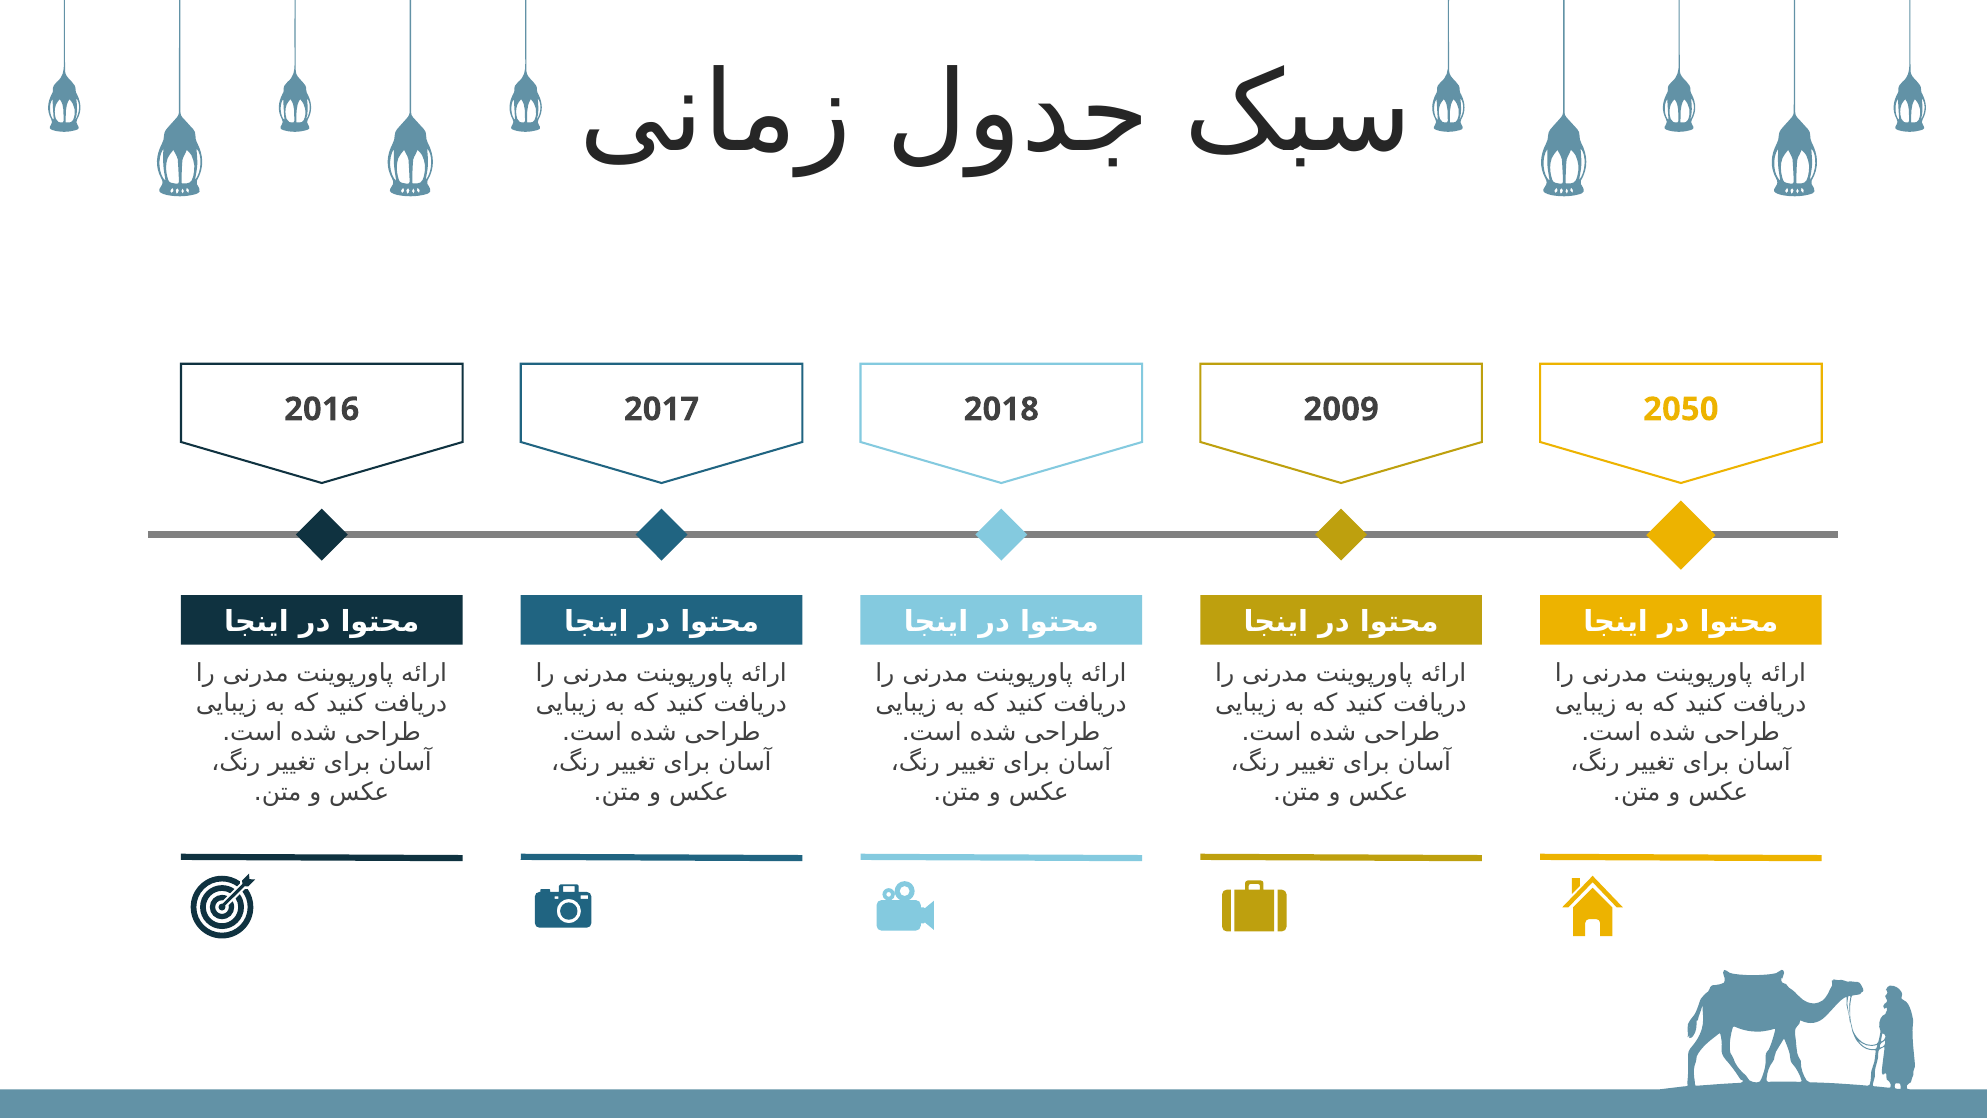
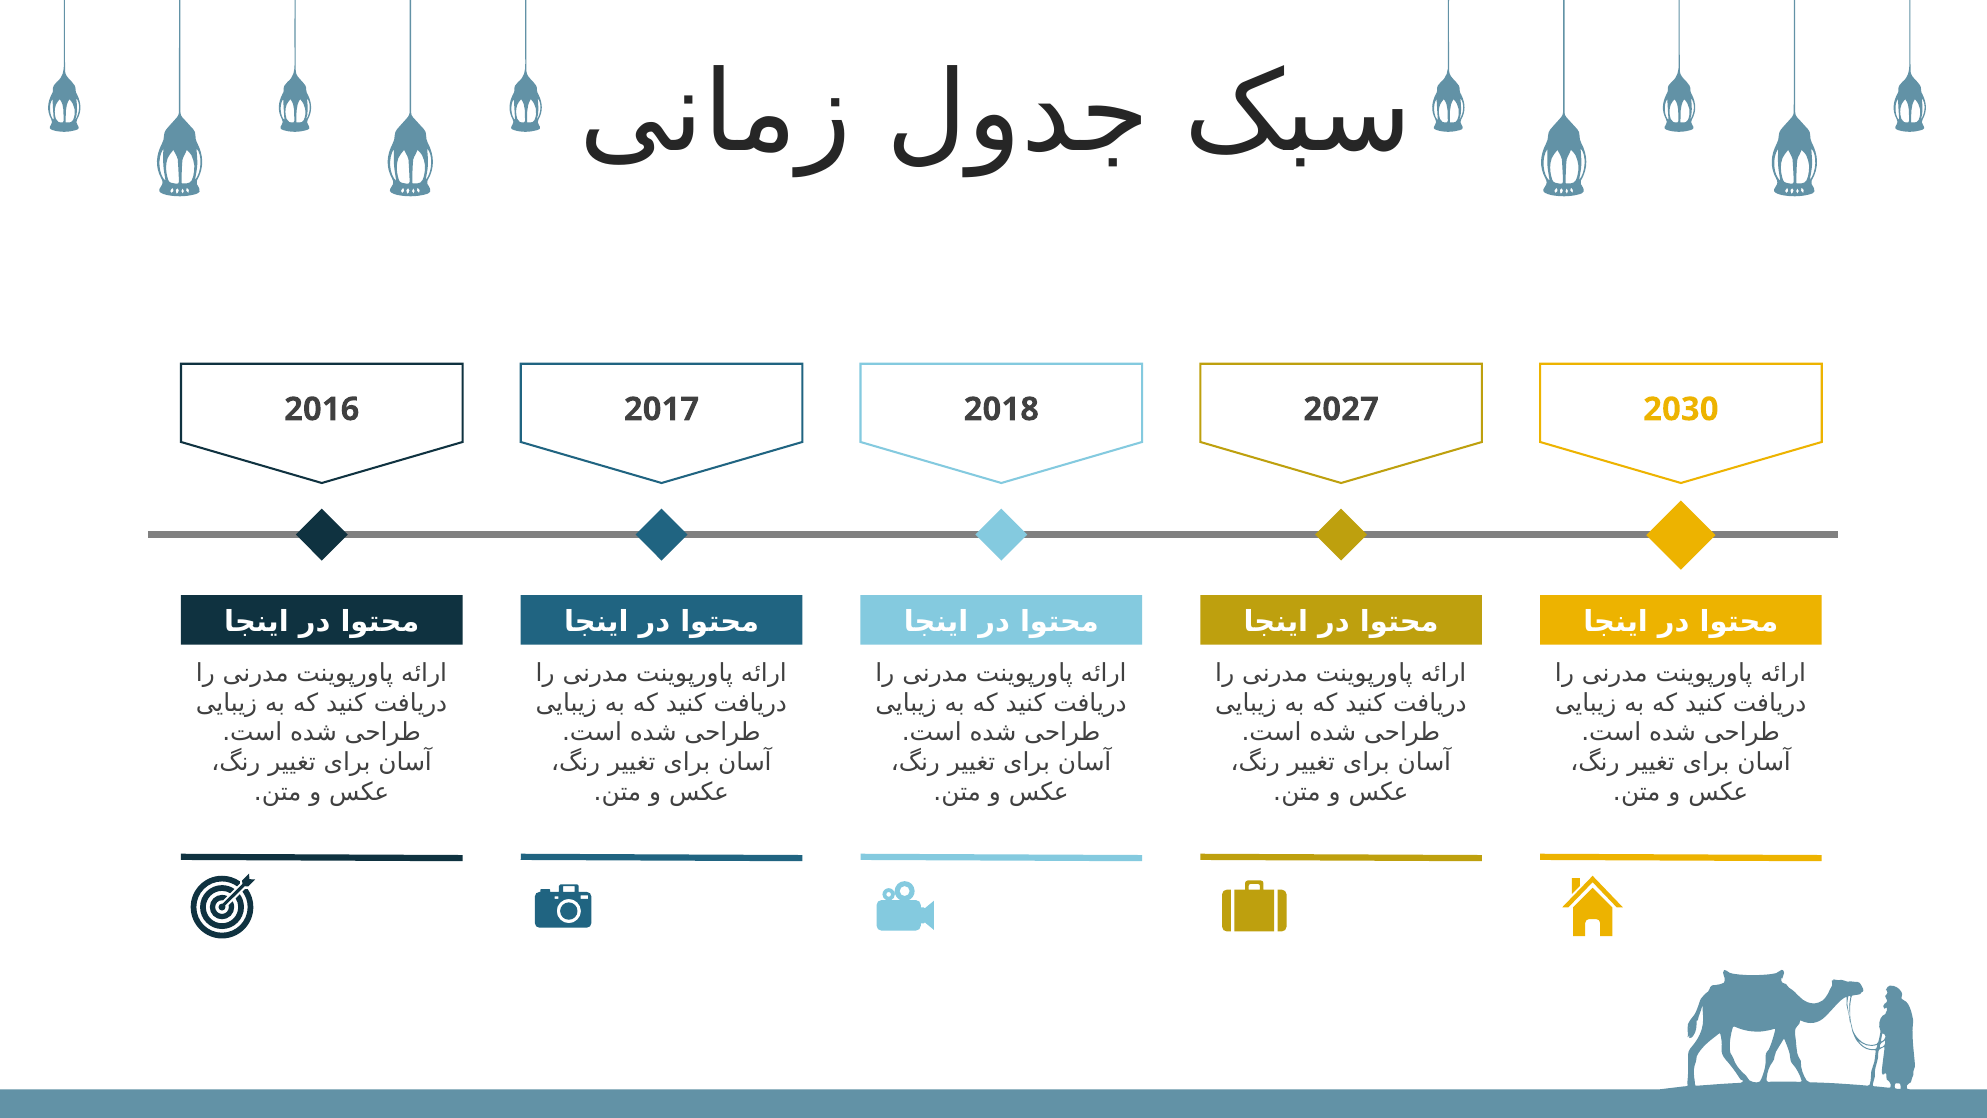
2009: 2009 -> 2027 (1341, 409)
2050: 2050 -> 2030 (1681, 409)
